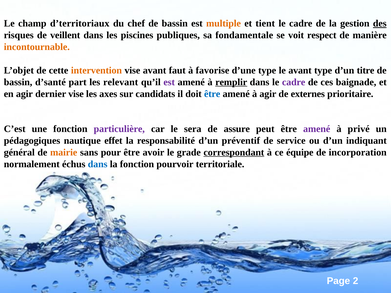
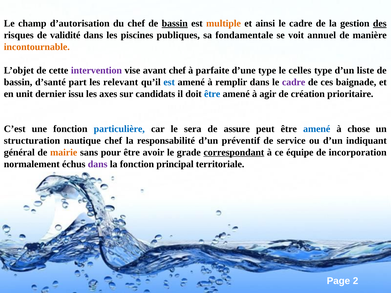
d’territoriaux: d’territoriaux -> d’autorisation (80, 23)
bassin underline: none -> present (175, 23)
tient: tient -> ainsi (265, 23)
veillent: veillent -> validité (65, 35)
respect: respect -> annuel (322, 35)
intervention colour: orange -> purple (96, 70)
avant faut: faut -> chef (177, 70)
favorise: favorise -> parfaite (213, 70)
le avant: avant -> celles (300, 70)
titre: titre -> liste (365, 70)
est colour: purple -> blue (169, 82)
remplir underline: present -> none (231, 82)
en agir: agir -> unit (24, 94)
dernier vise: vise -> issu (76, 94)
externes: externes -> création (308, 94)
particulière colour: purple -> blue (119, 129)
amené colour: purple -> blue (317, 129)
privé: privé -> chose (359, 129)
pédagogiques: pédagogiques -> structuration (32, 141)
nautique effet: effet -> chef (113, 141)
dans colour: blue -> purple (98, 164)
pourvoir: pourvoir -> principal (175, 164)
